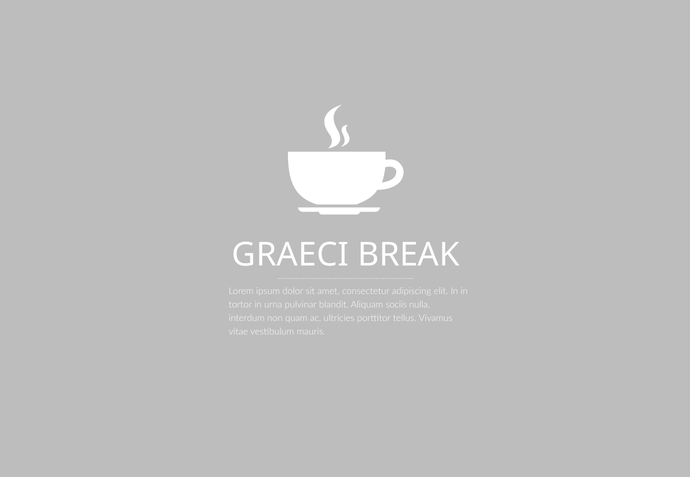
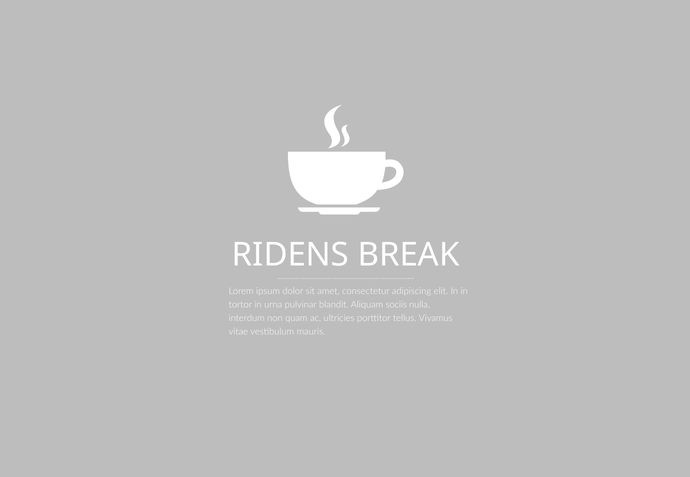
GRAECI: GRAECI -> RIDENS (290, 255)
